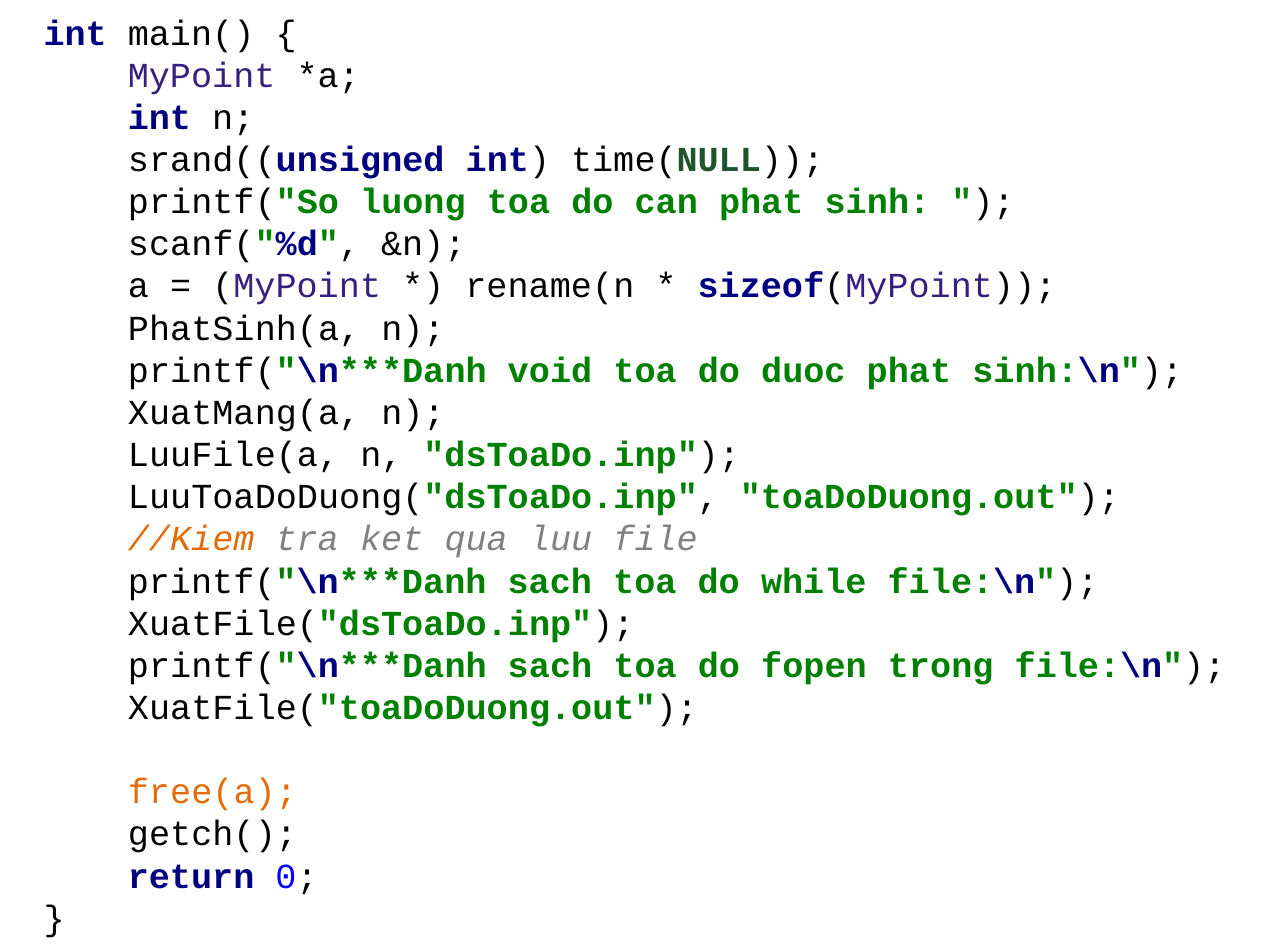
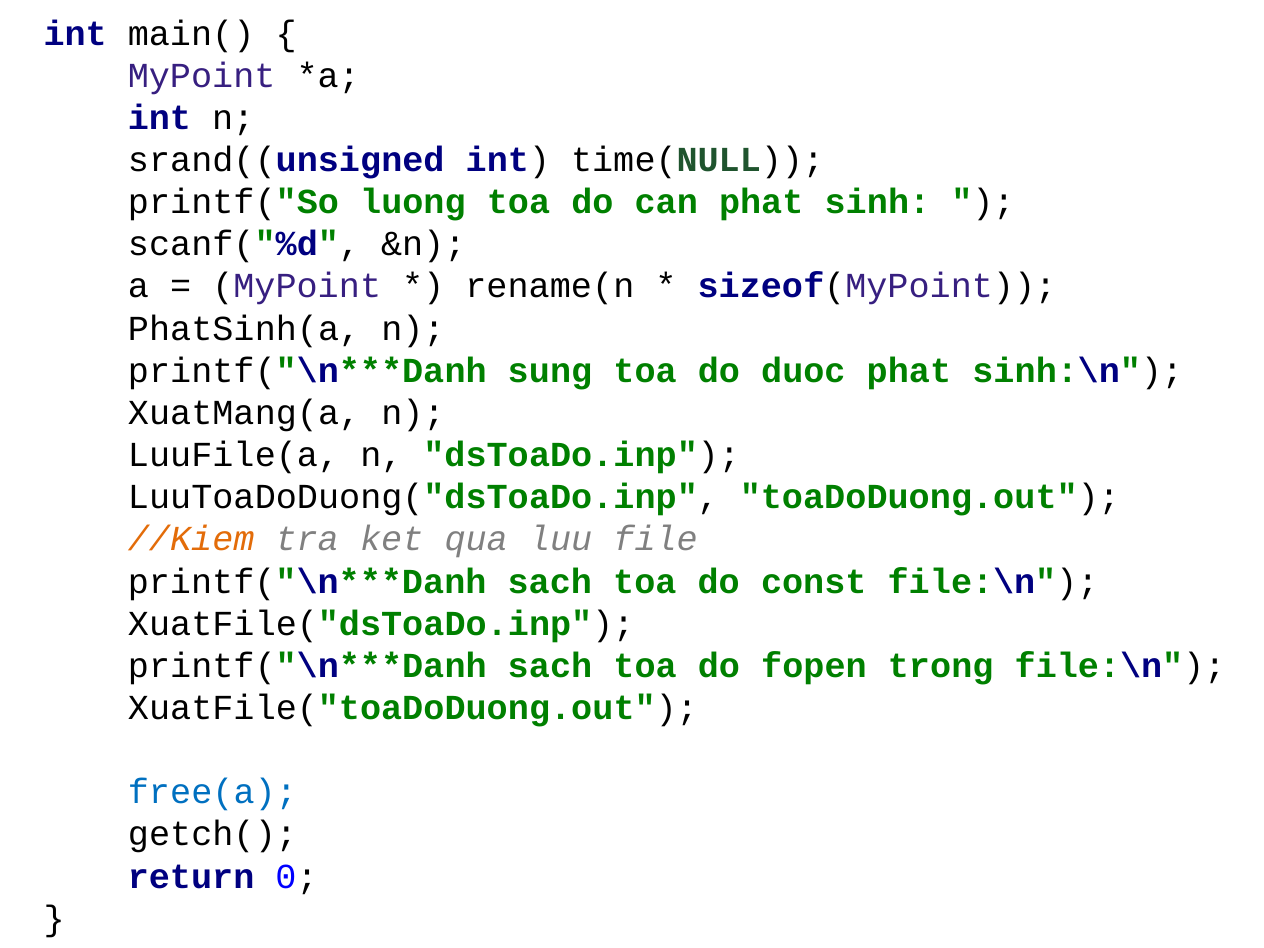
void: void -> sung (550, 371)
while: while -> const (814, 581)
free(a colour: orange -> blue (212, 792)
